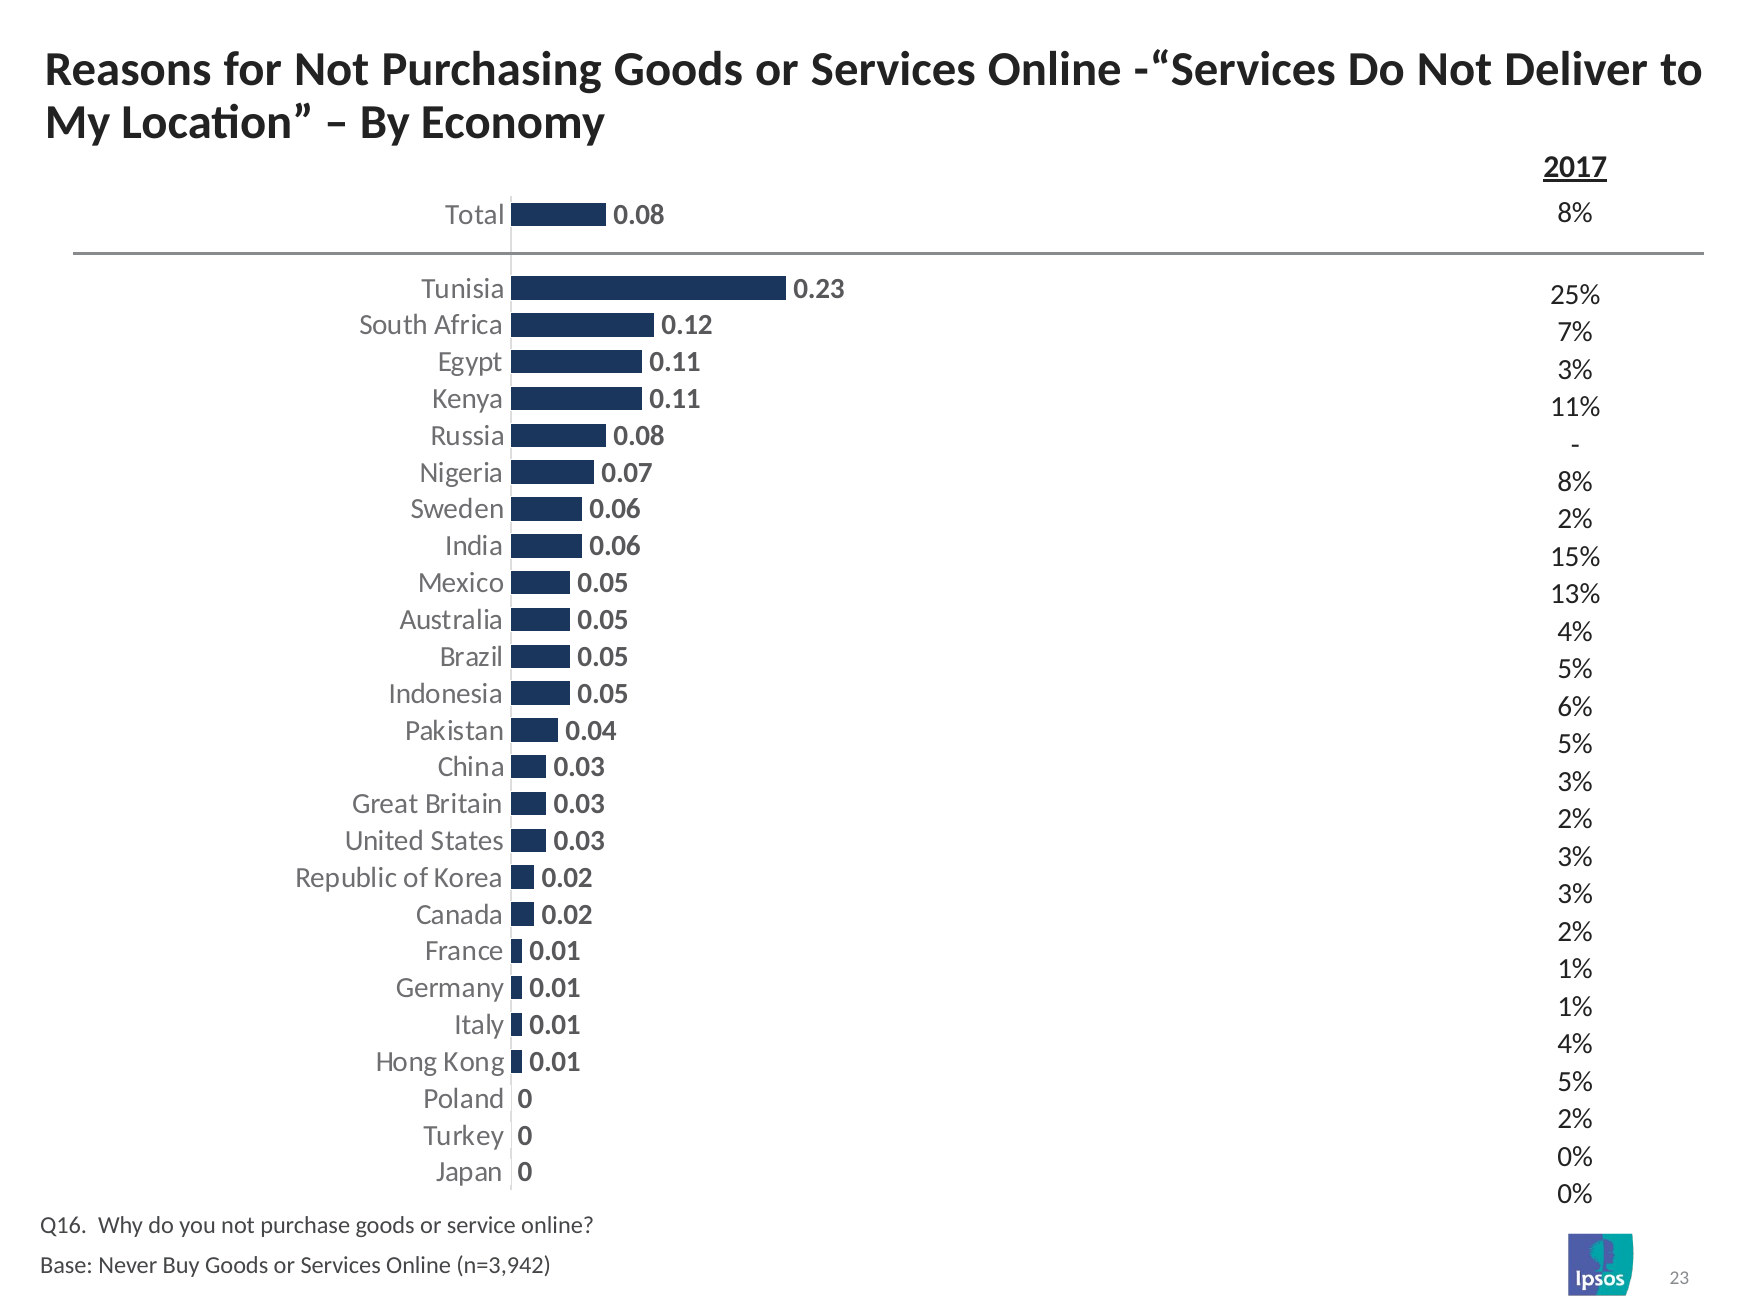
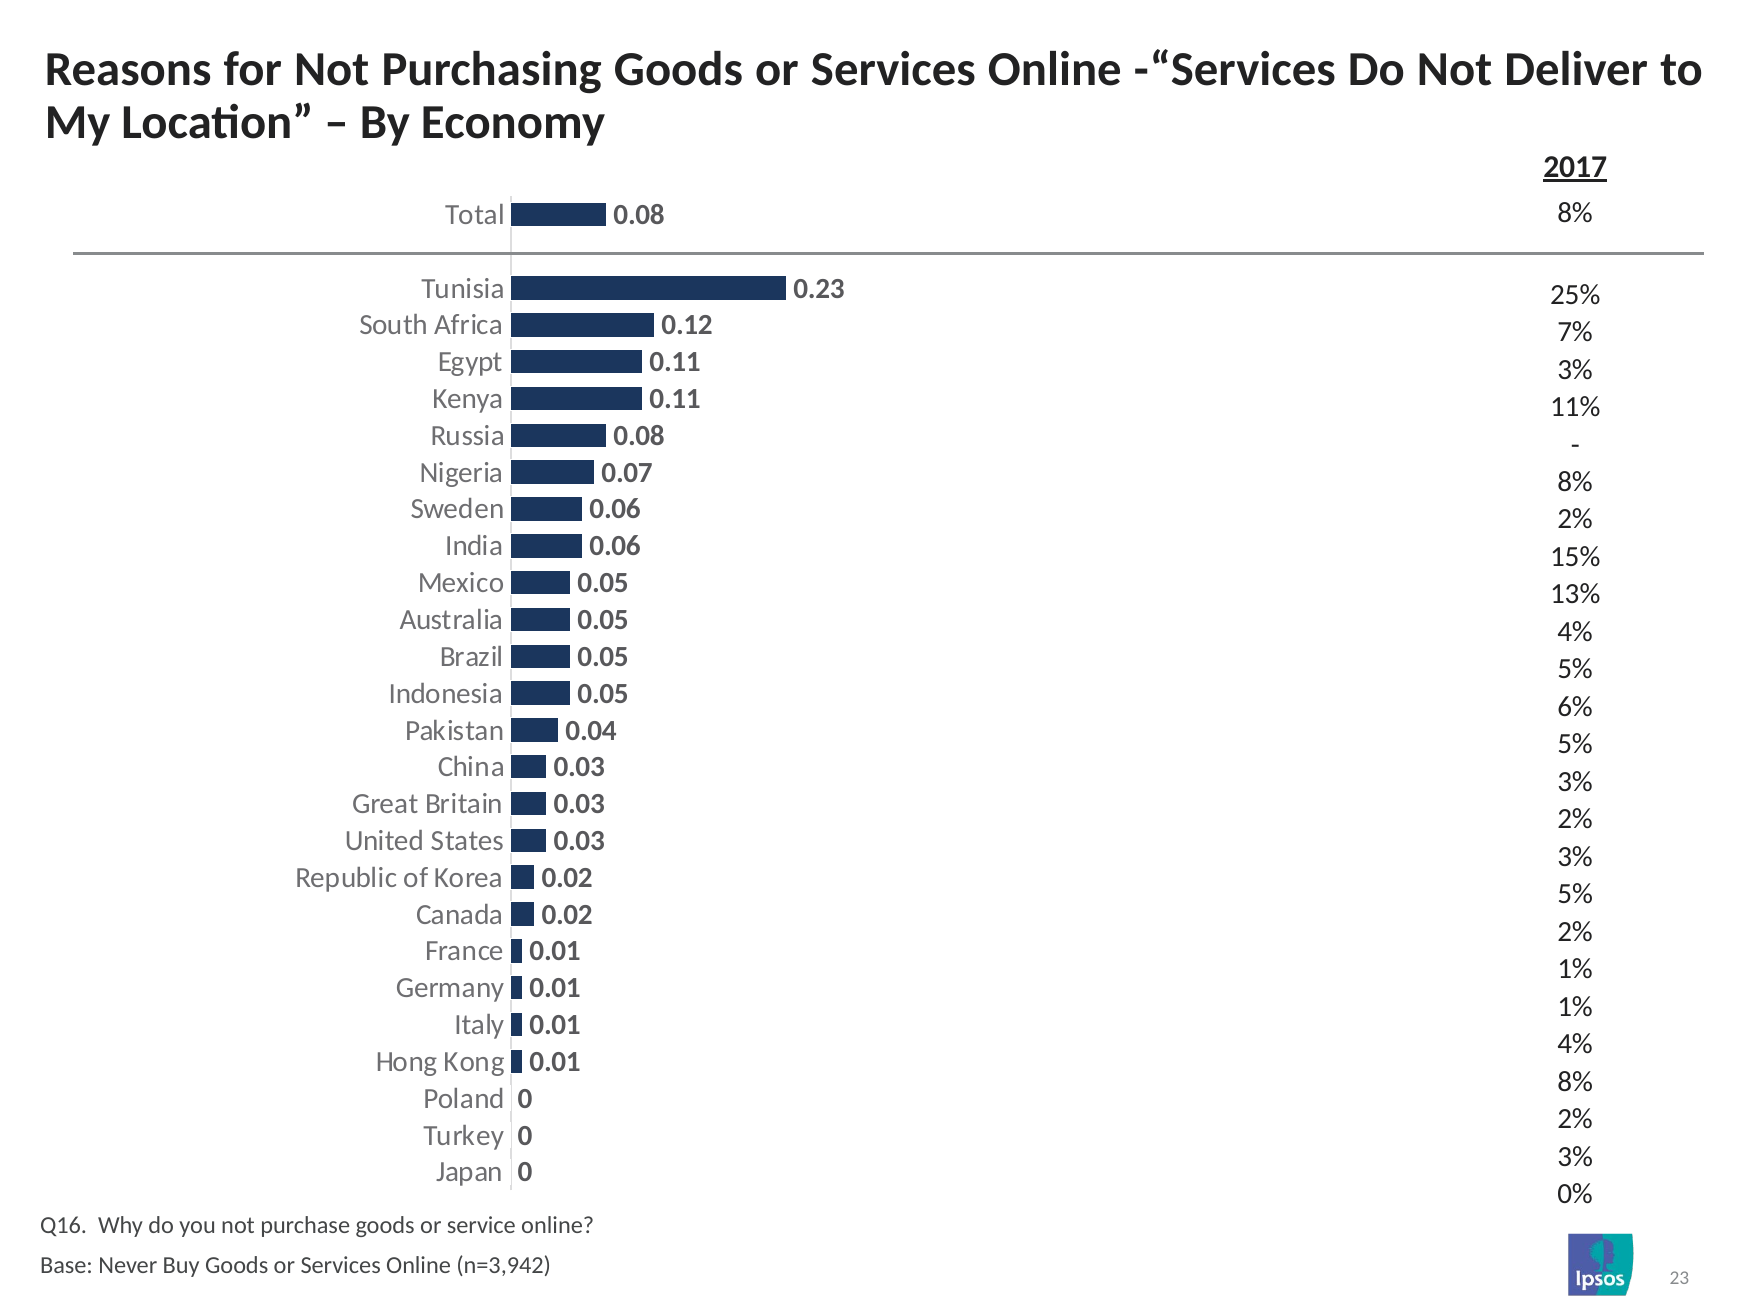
3%: 3% -> 5% (1575, 894)
5%: 5% -> 8% (1575, 1082)
0%: 0% -> 3% (1575, 1157)
